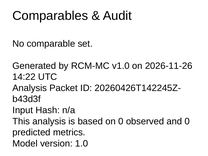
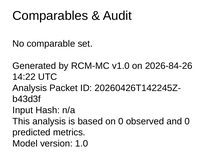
2026-11-26: 2026-11-26 -> 2026-84-26 (169, 66)
